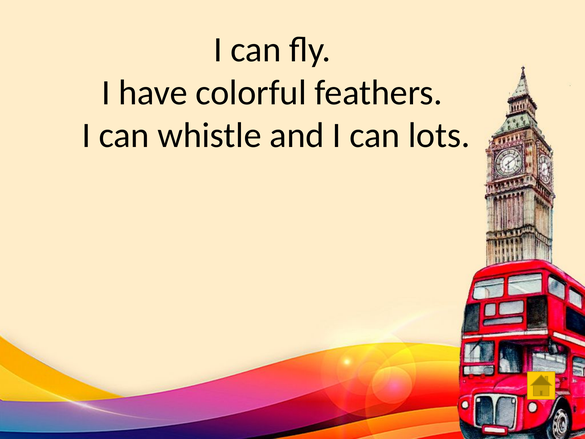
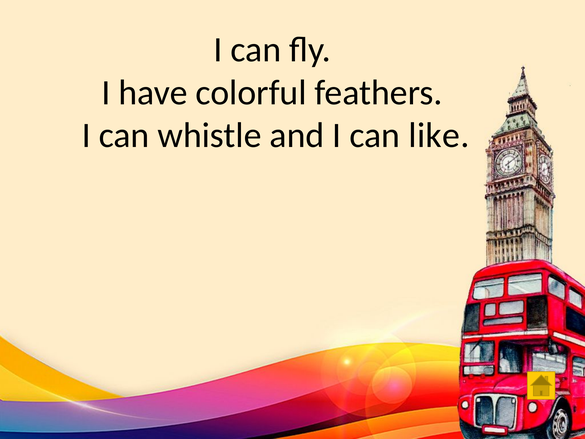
lots: lots -> like (439, 135)
